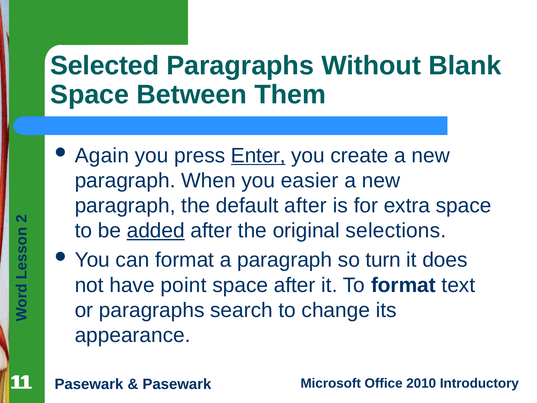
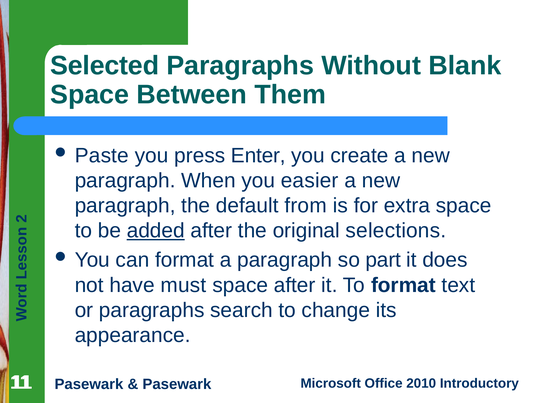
Again: Again -> Paste (102, 155)
Enter underline: present -> none (258, 155)
default after: after -> from (306, 206)
turn: turn -> part (383, 260)
point: point -> must (183, 285)
